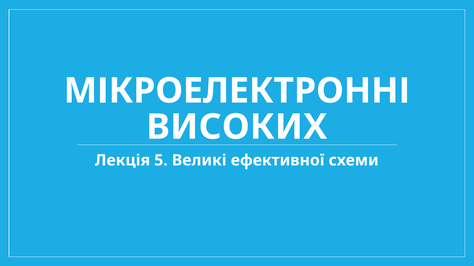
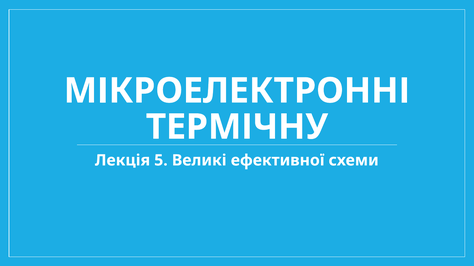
ВИСОКИХ: ВИСОКИХ -> ТЕРМІЧНУ (237, 127)
